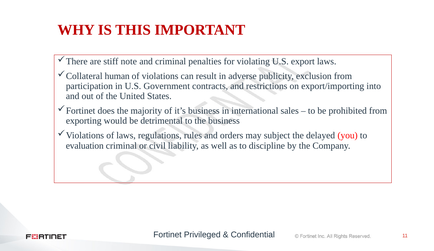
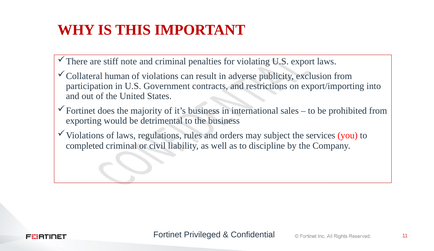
delayed: delayed -> services (321, 135)
evaluation: evaluation -> completed (85, 145)
